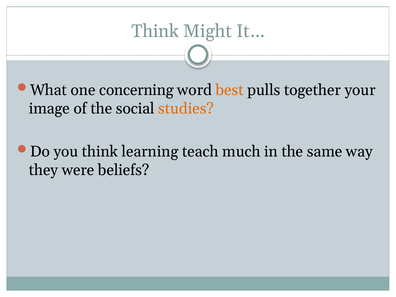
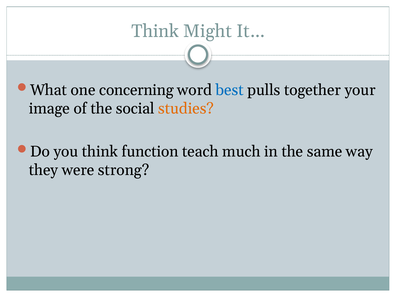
best colour: orange -> blue (230, 90)
learning: learning -> function (150, 152)
beliefs: beliefs -> strong (124, 170)
